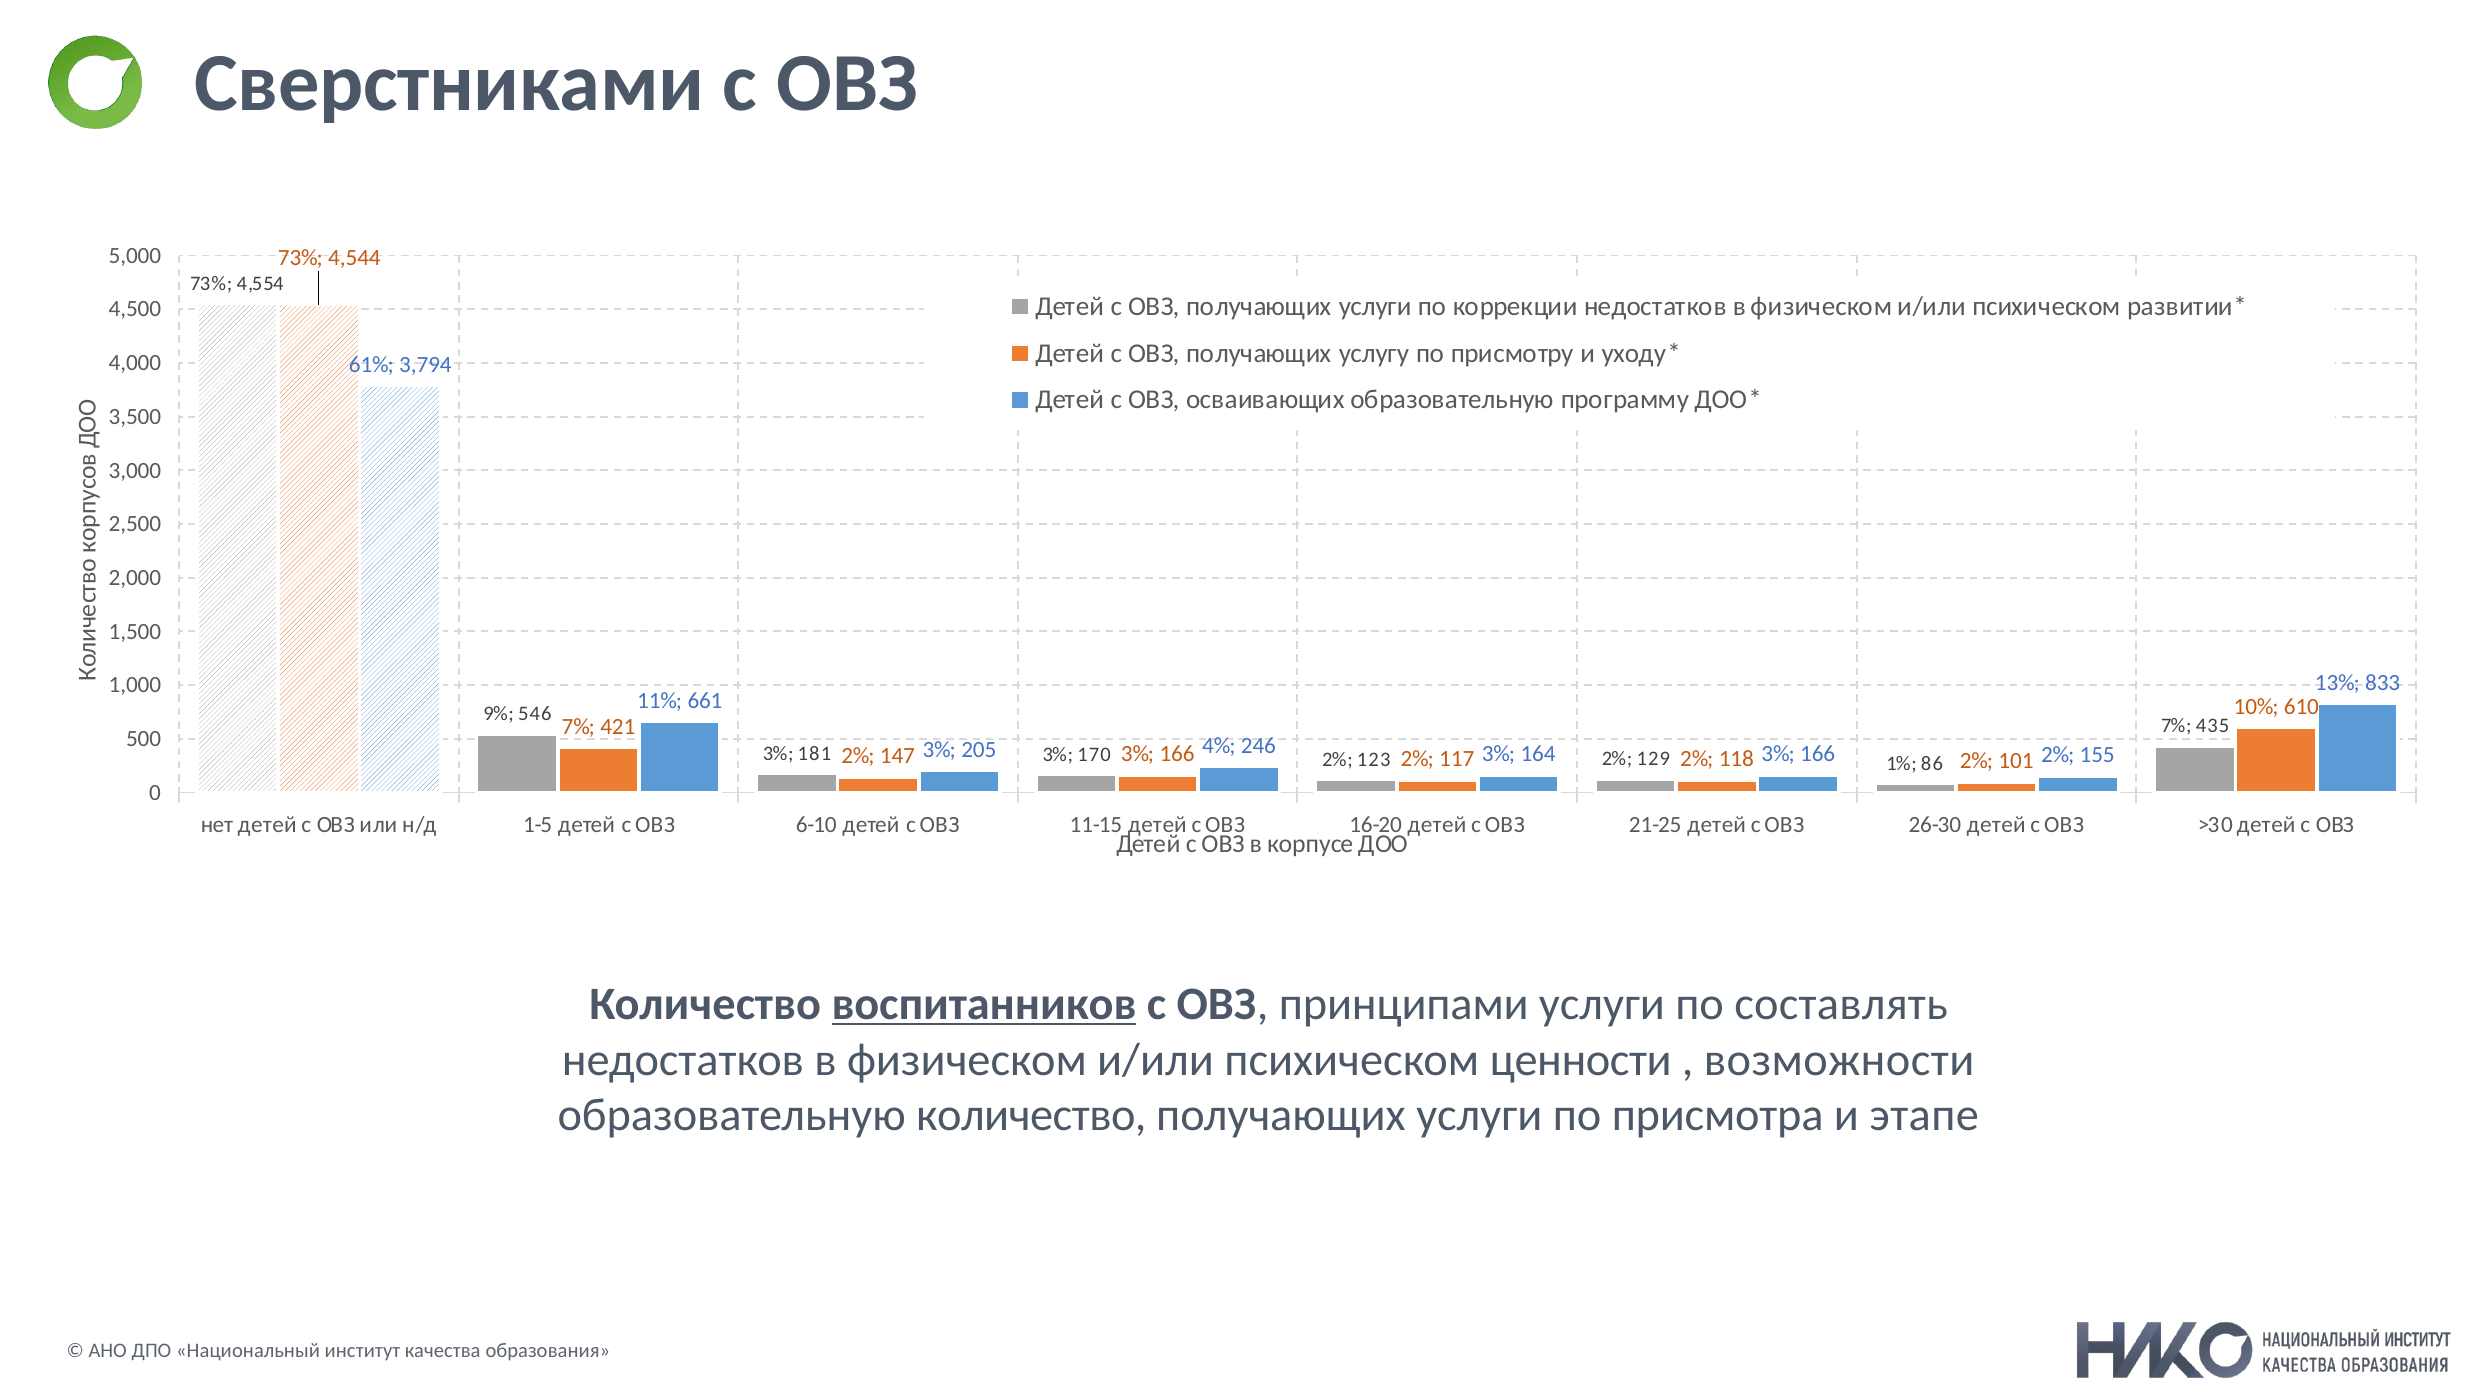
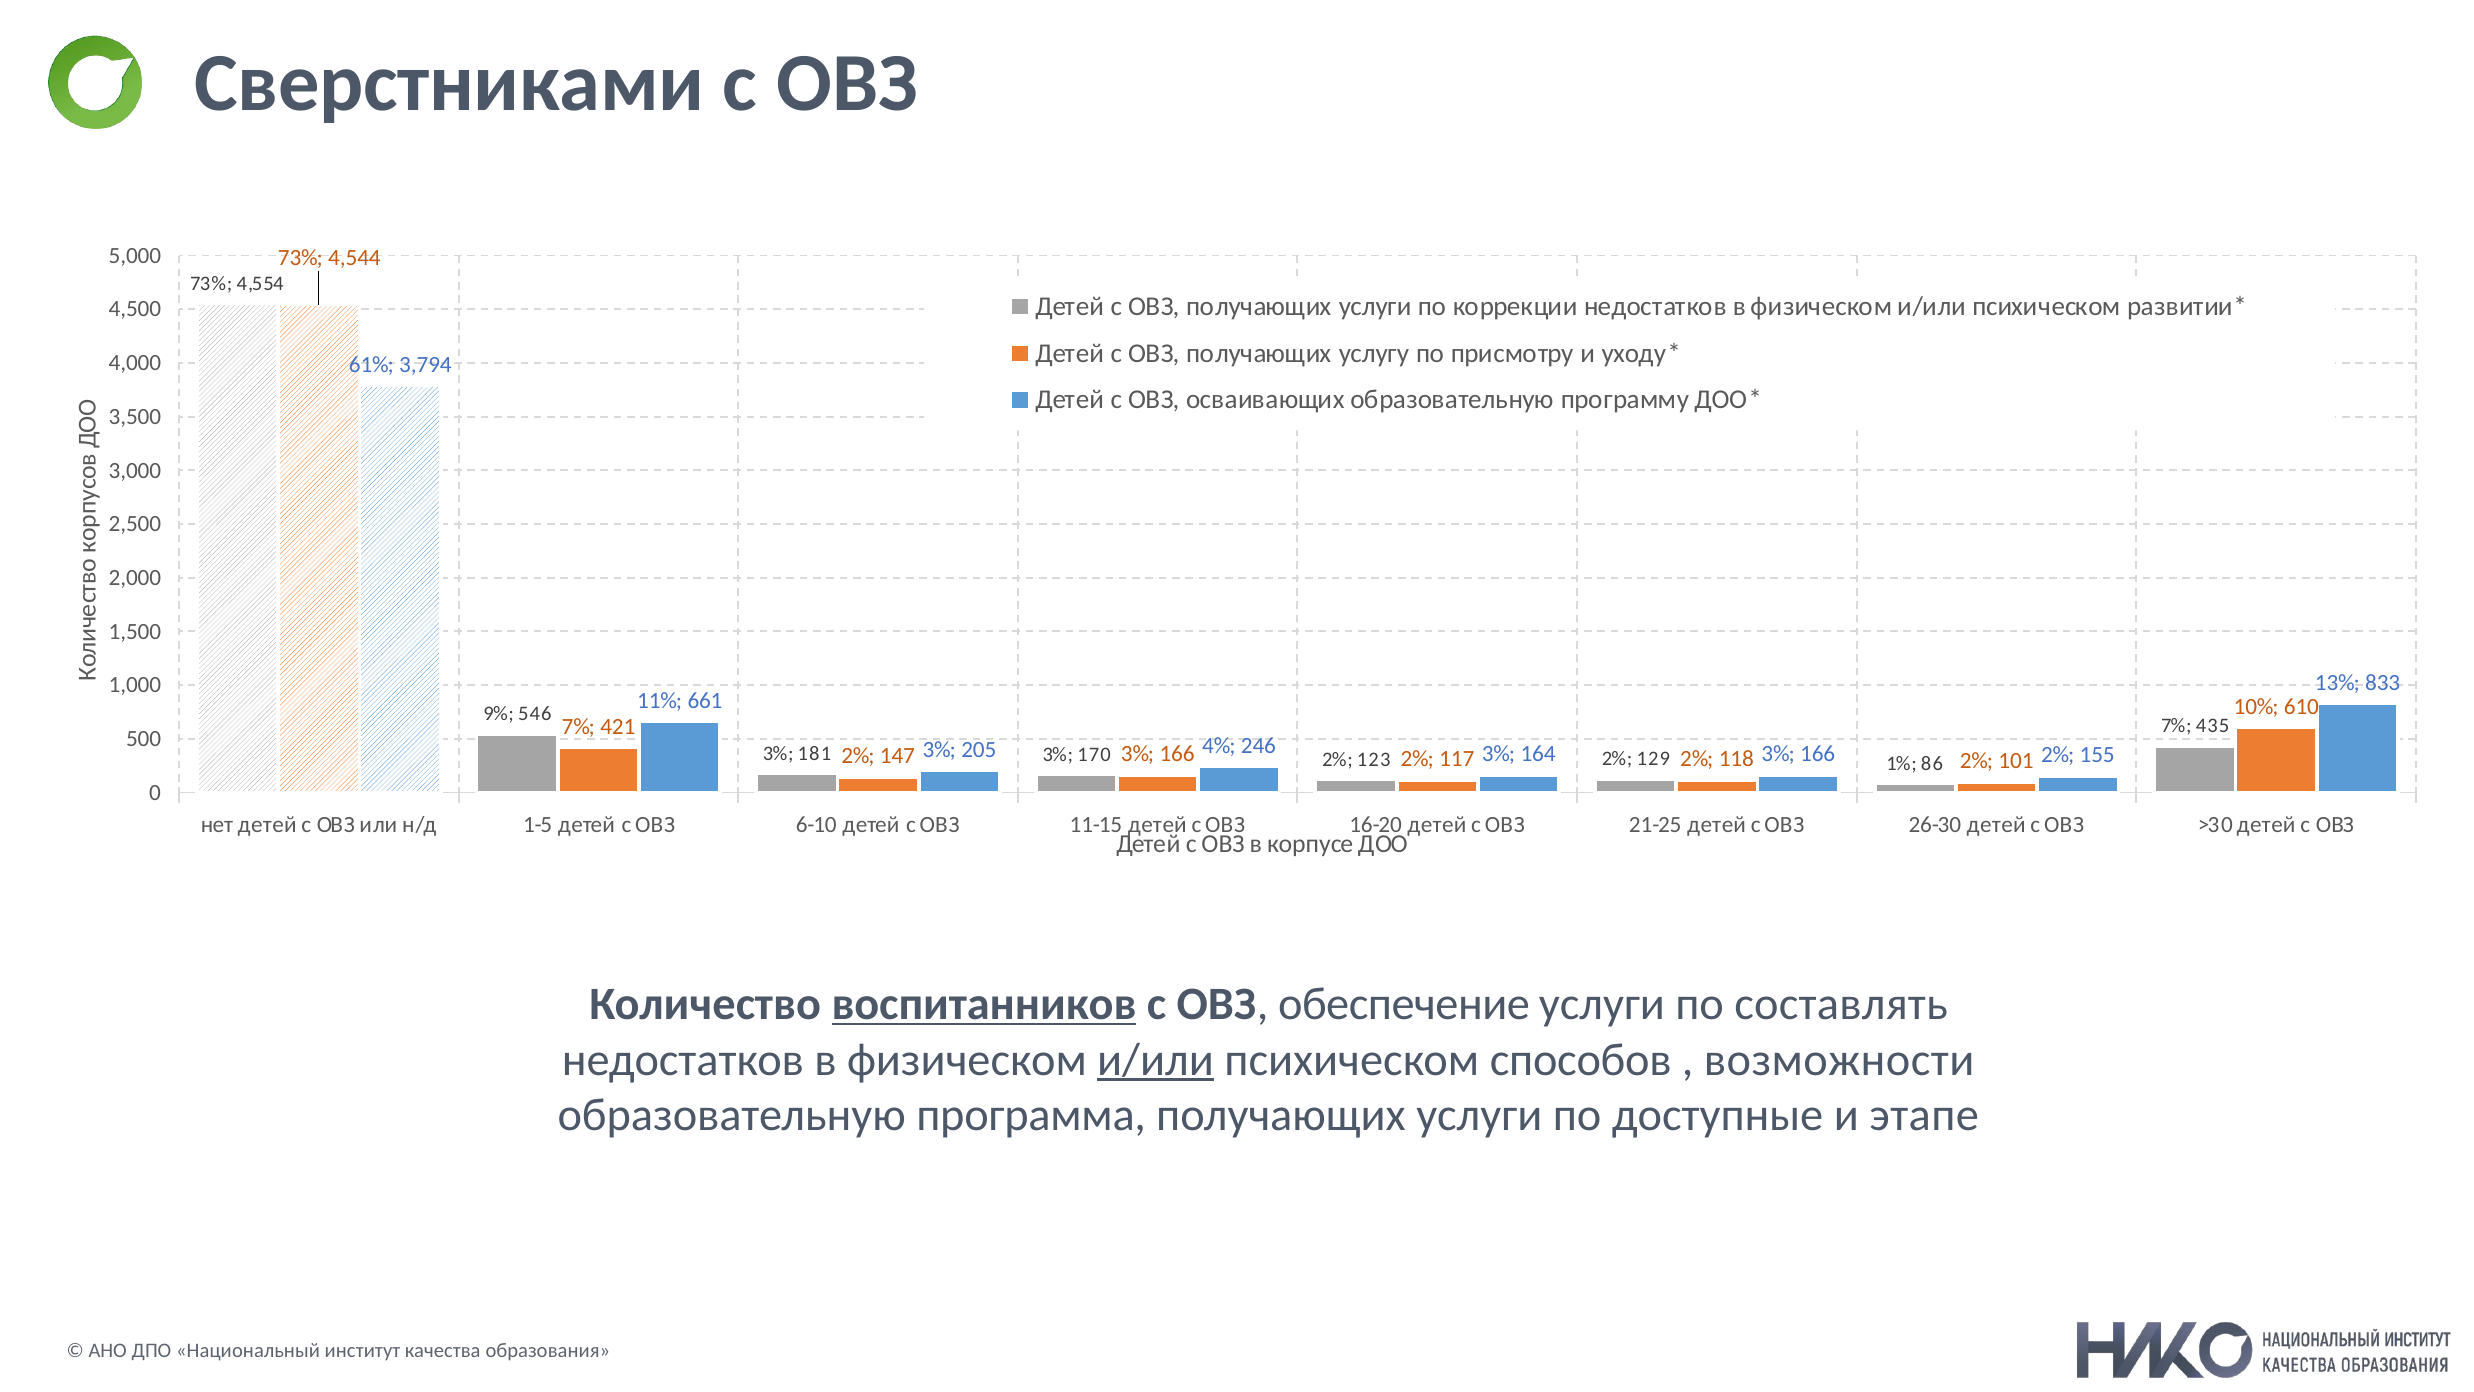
принципами: принципами -> обеспечение (1404, 1004)
и/или underline: none -> present (1156, 1059)
ценности: ценности -> способов (1581, 1059)
образовательную количество: количество -> программа (1031, 1115)
присмотра: присмотра -> доступные (1718, 1115)
